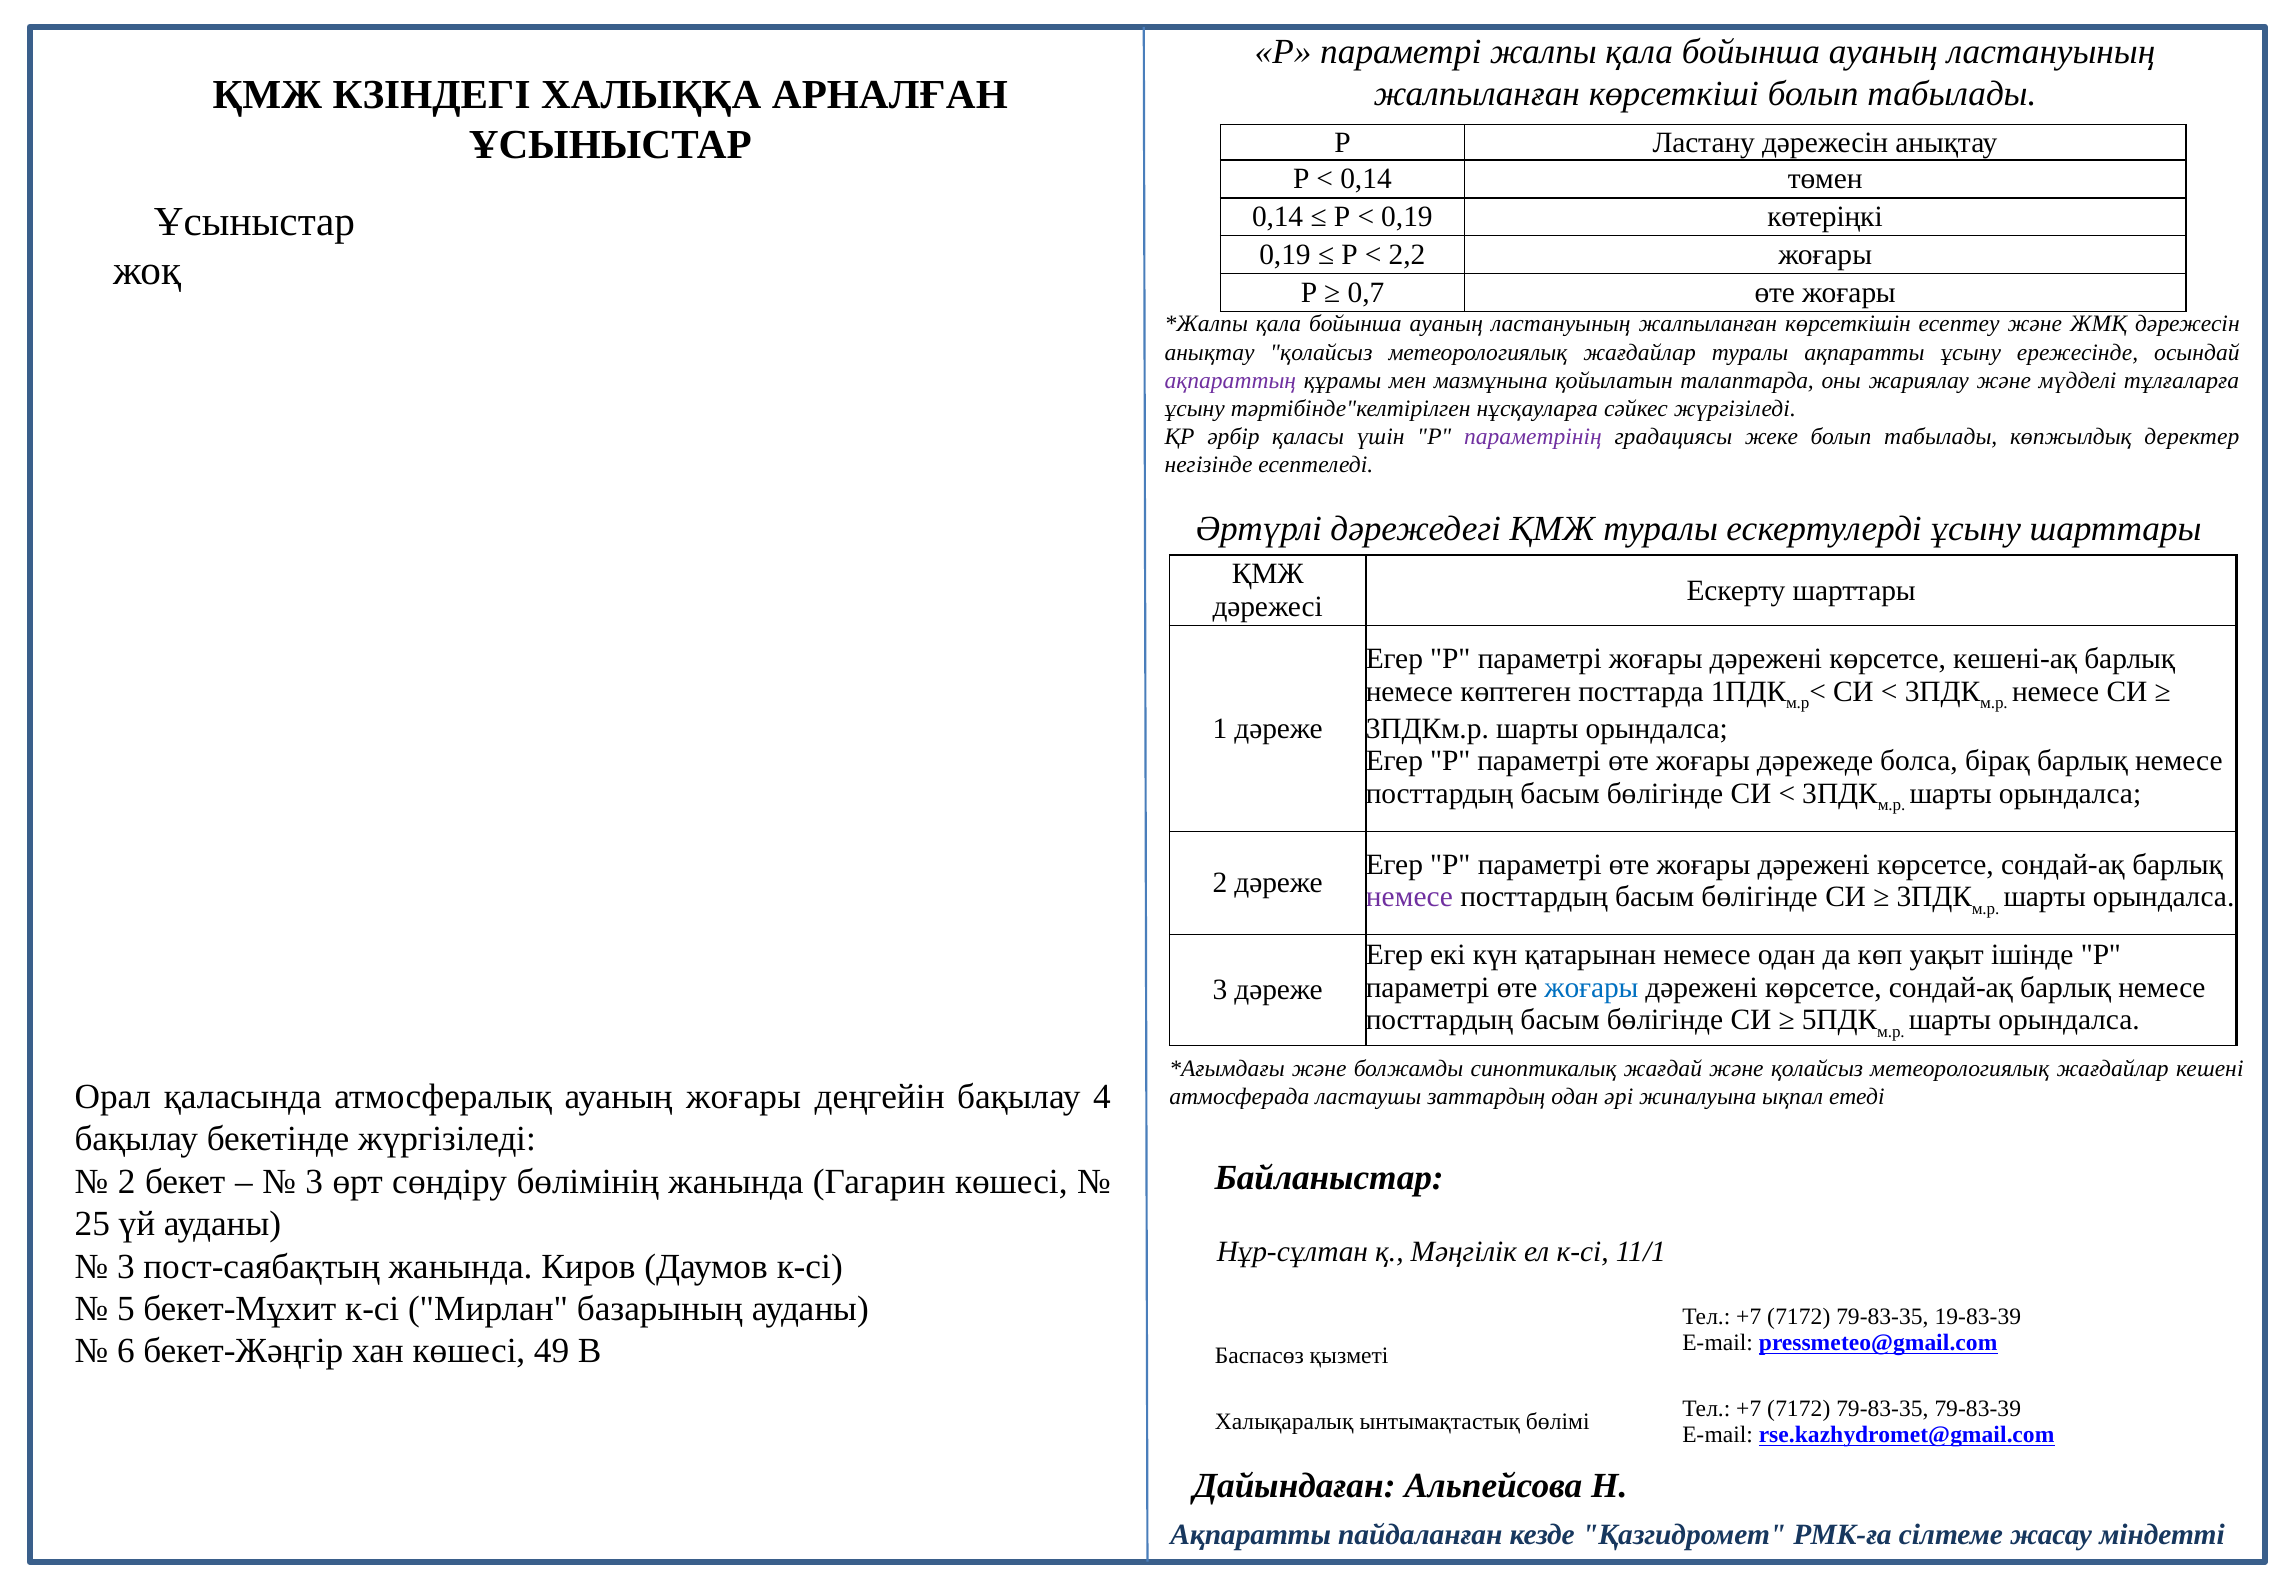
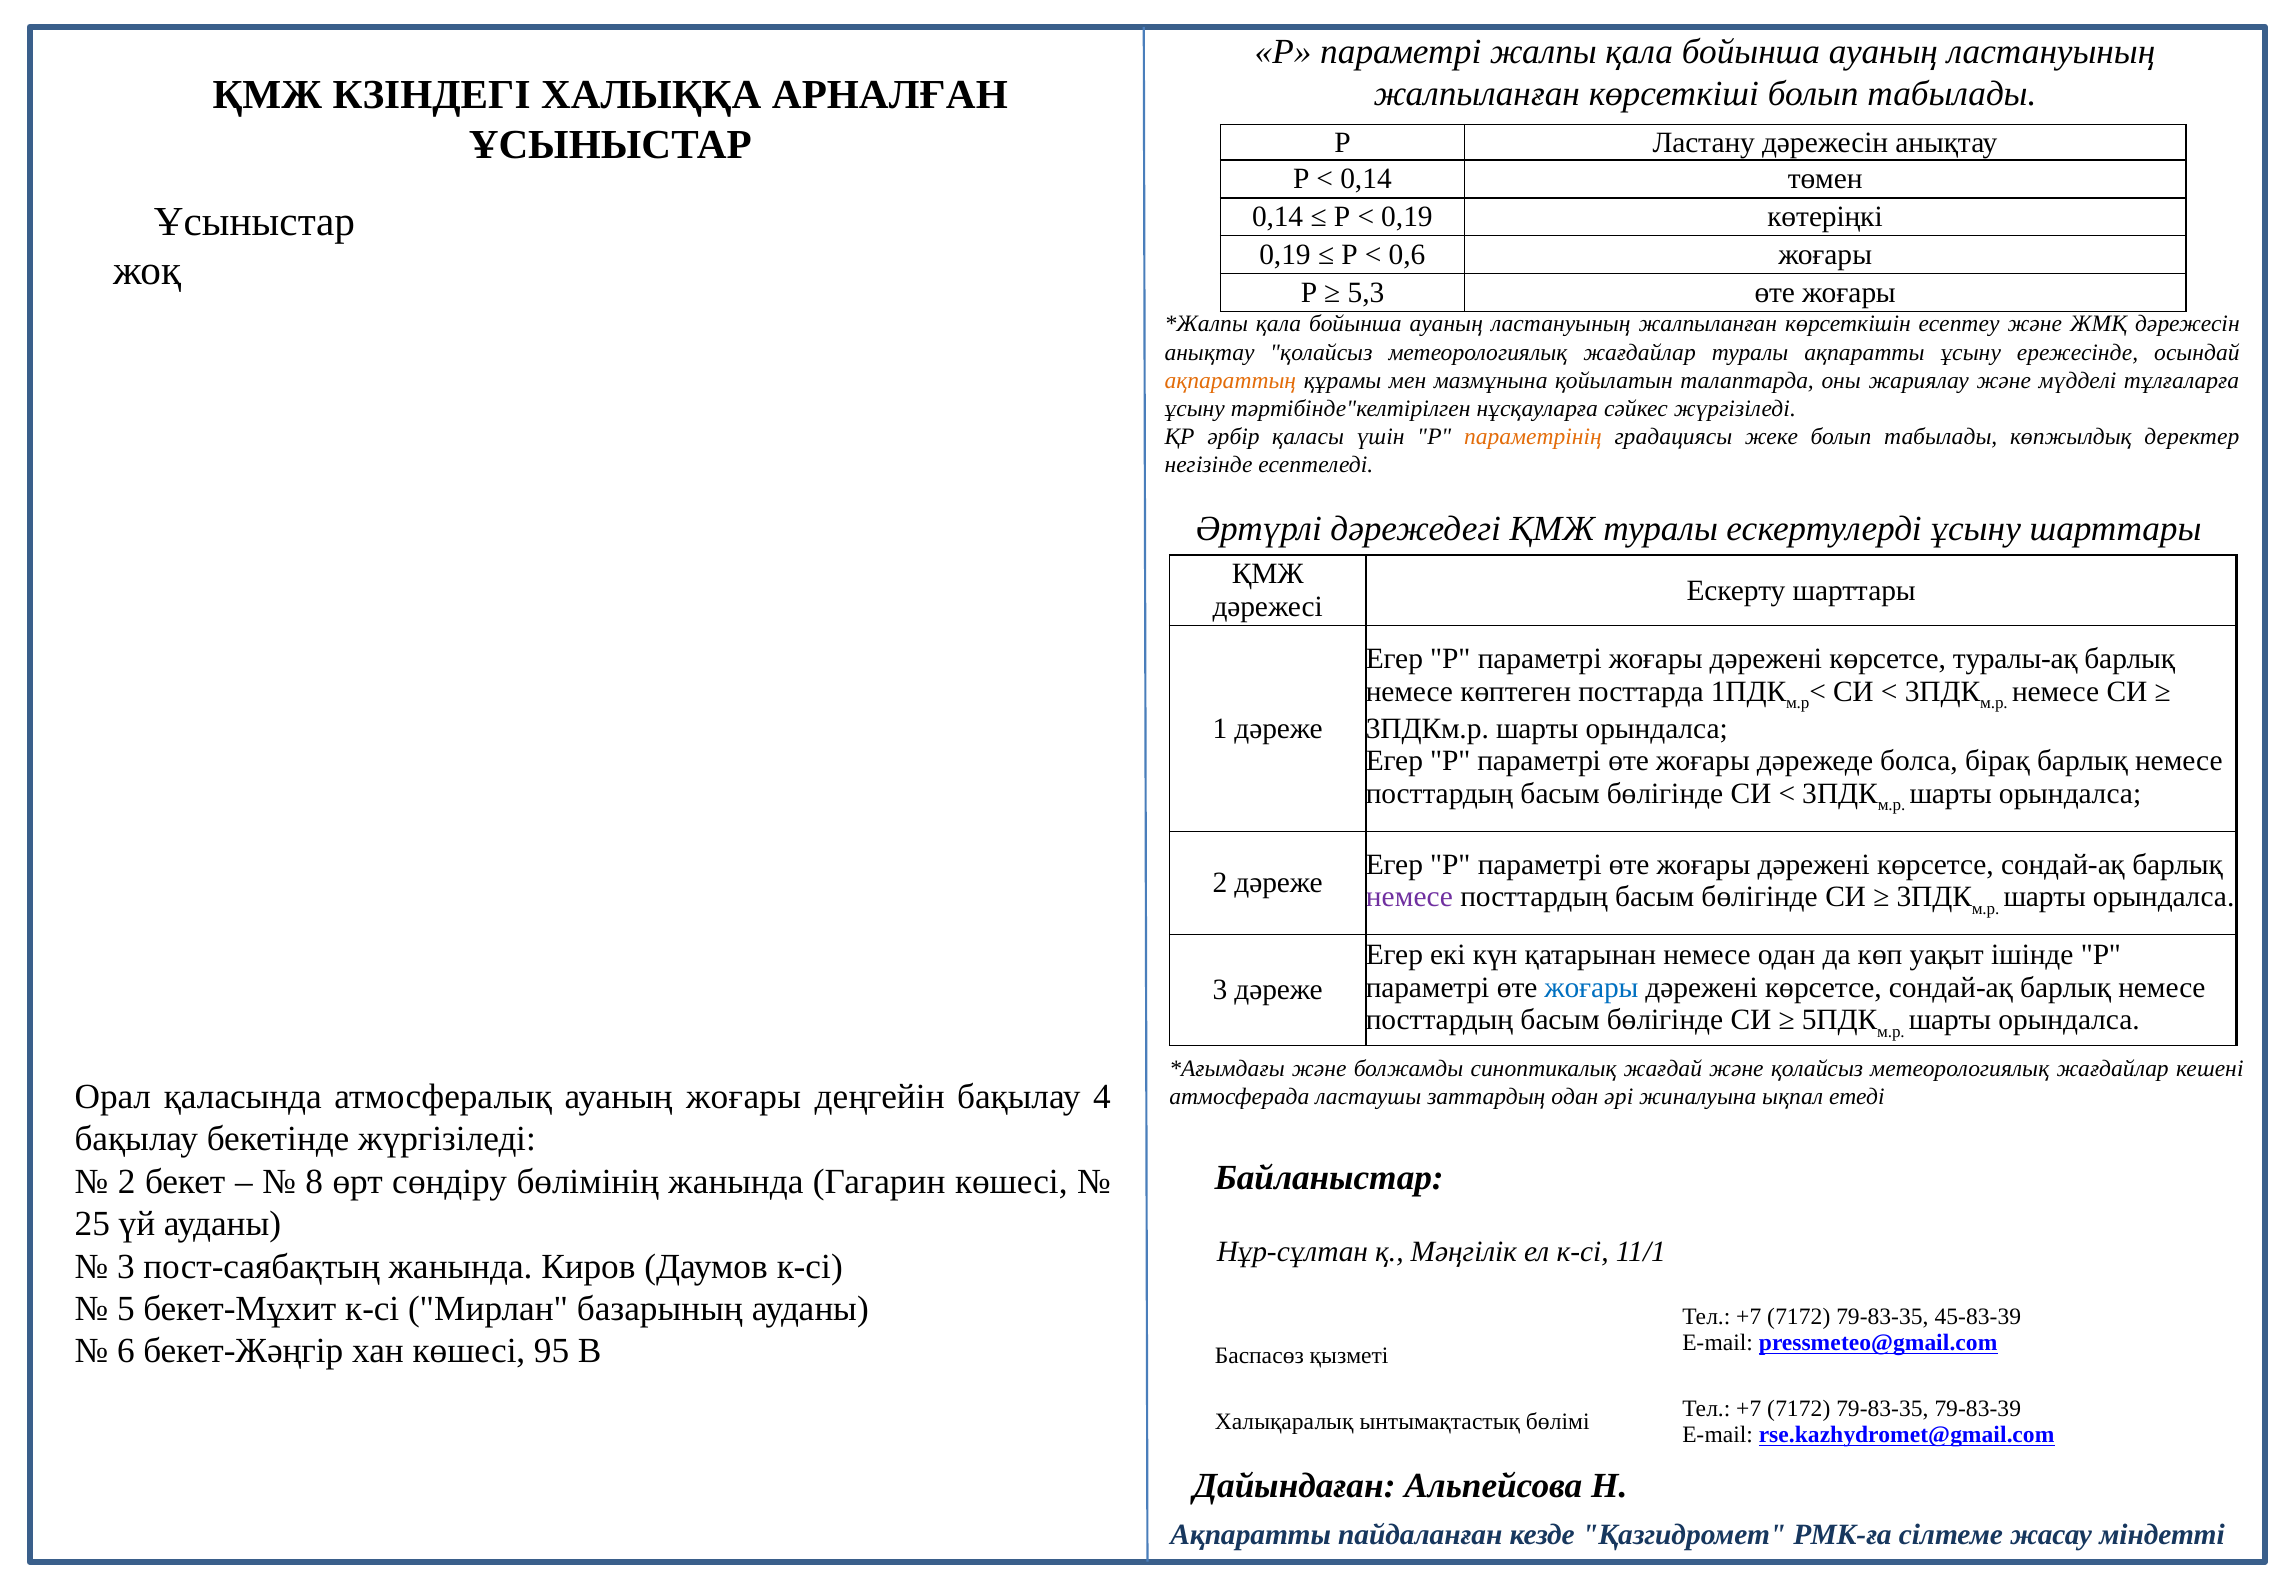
2,2: 2,2 -> 0,6 (1407, 254)
0,7: 0,7 -> 5,3 (1366, 292)
ақпараттың colour: purple -> orange (1230, 380)
параметрінің colour: purple -> orange (1533, 437)
кешені-ақ: кешені-ақ -> туралы-ақ (2015, 659)
3: 3 -> 8 (314, 1182)
19-83-39: 19-83-39 -> 45-83-39 (1978, 1317)
49: 49 -> 95 (552, 1351)
